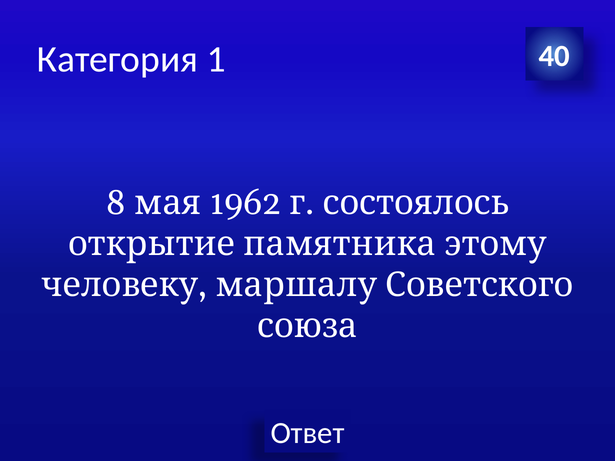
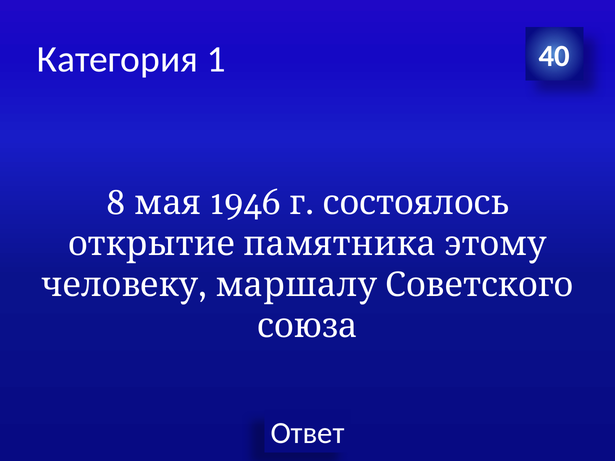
1962: 1962 -> 1946 (245, 203)
